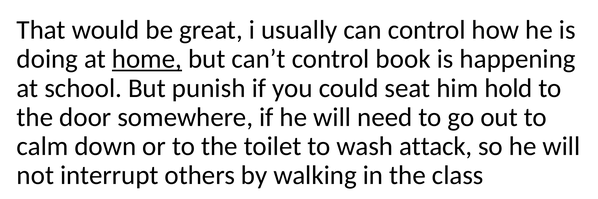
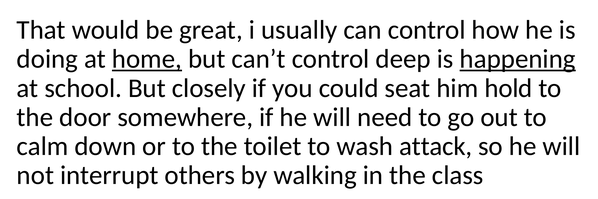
book: book -> deep (403, 59)
happening underline: none -> present (518, 59)
punish: punish -> closely (209, 88)
